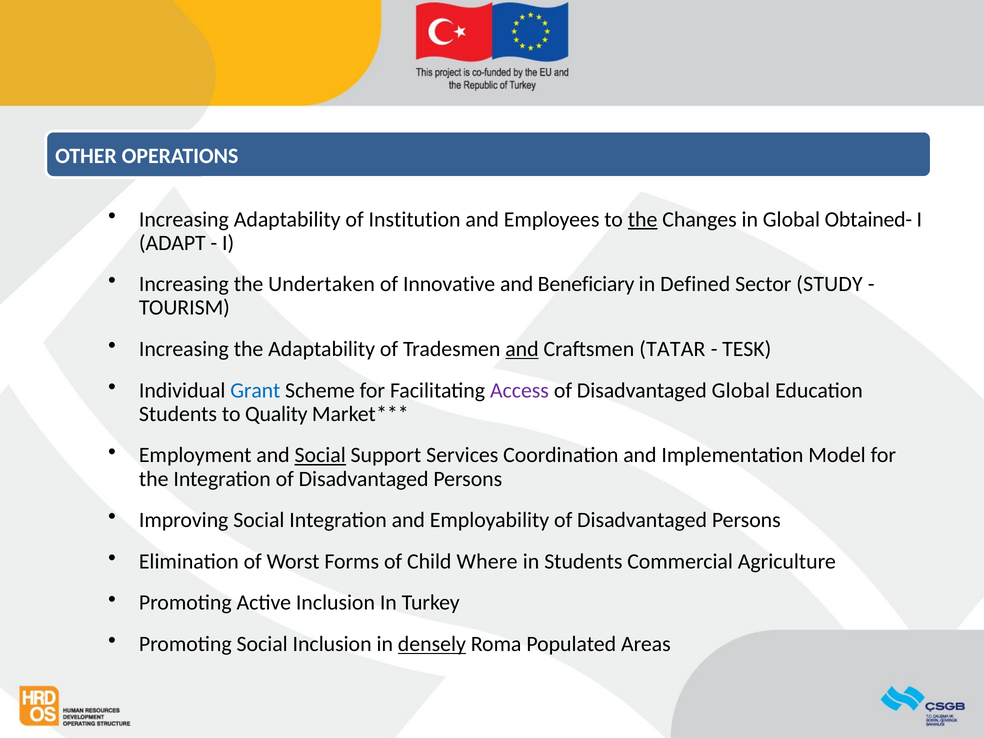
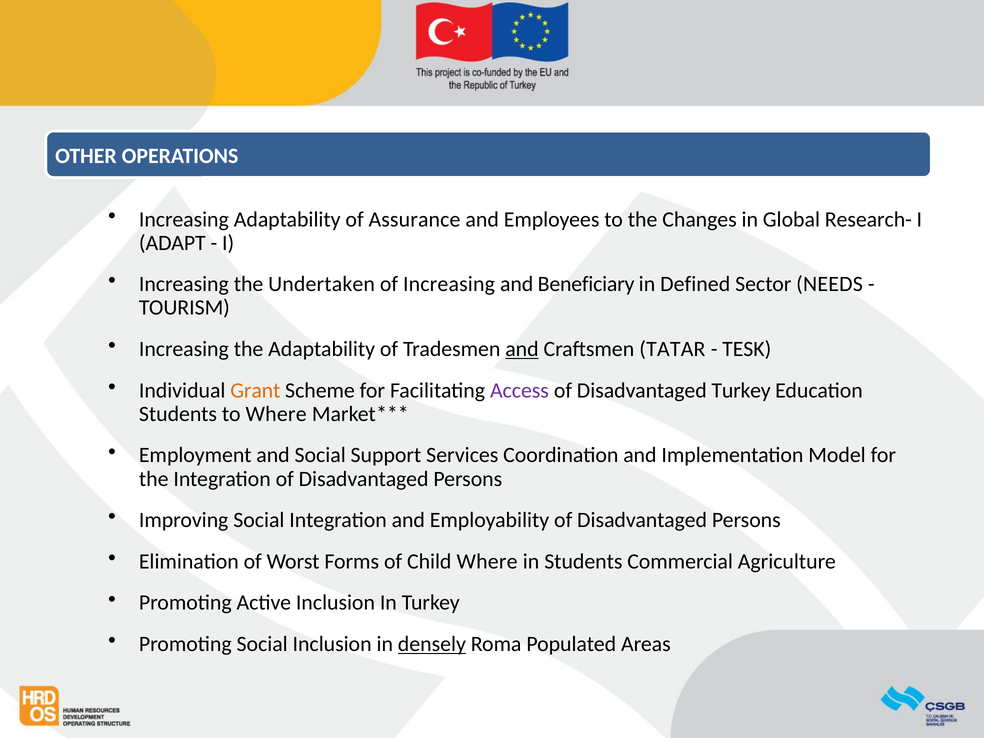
Institution: Institution -> Assurance (414, 219)
the underline: present -> none (643, 219)
Obtained-: Obtained- -> Research- (868, 219)
of Innovative: Innovative -> Increasing (449, 284)
STUDY: STUDY -> NEEDS (830, 284)
Grant colour: blue -> orange (255, 390)
Disadvantaged Global: Global -> Turkey (741, 390)
to Quality: Quality -> Where (276, 414)
Social underline: present -> none (320, 455)
